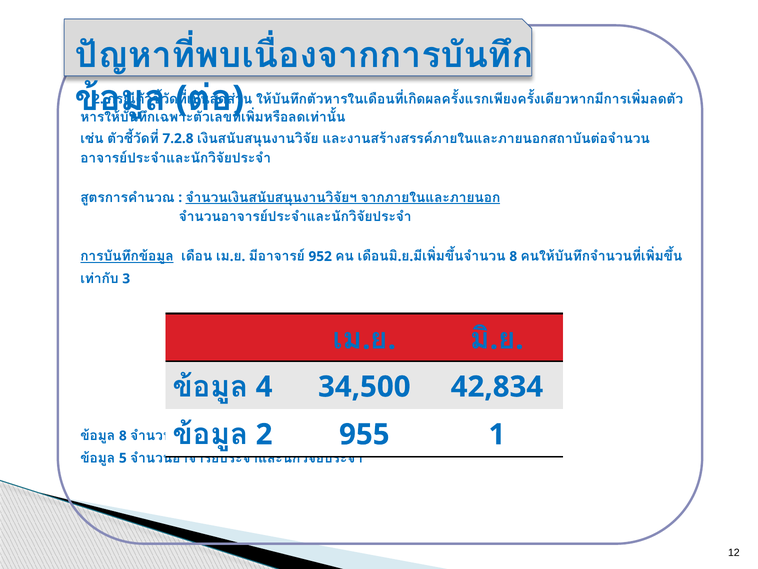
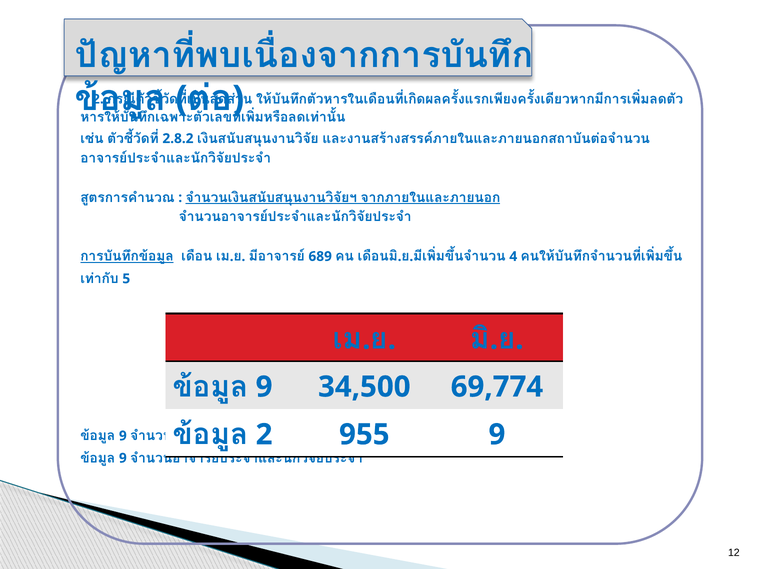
7.2.8: 7.2.8 -> 2.8.2 (178, 138)
952: 952 -> 689 (320, 256)
8: 8 -> 4 (513, 256)
3: 3 -> 5 (126, 278)
4: 4 -> 9 (264, 387)
42,834: 42,834 -> 69,774 (497, 387)
1: 1 -> 9 (497, 434)
8: 8 -> 9 (123, 435)
5: 5 -> 9 (123, 458)
